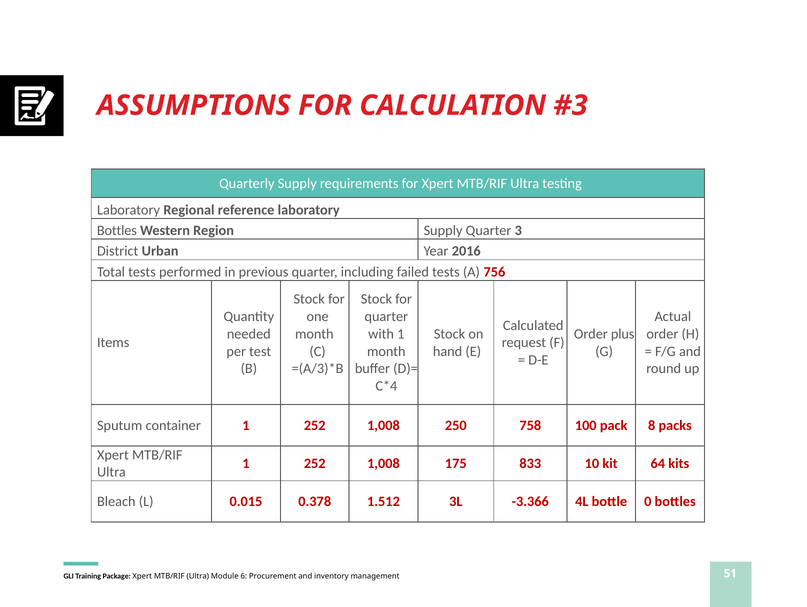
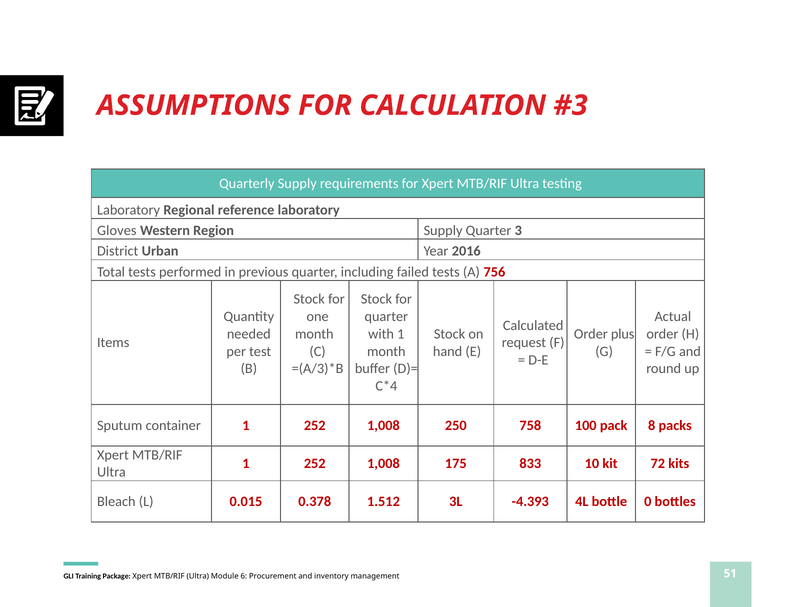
Bottles: Bottles -> Gloves (117, 231)
64: 64 -> 72 (658, 464)
-3.366: -3.366 -> -4.393 (530, 502)
